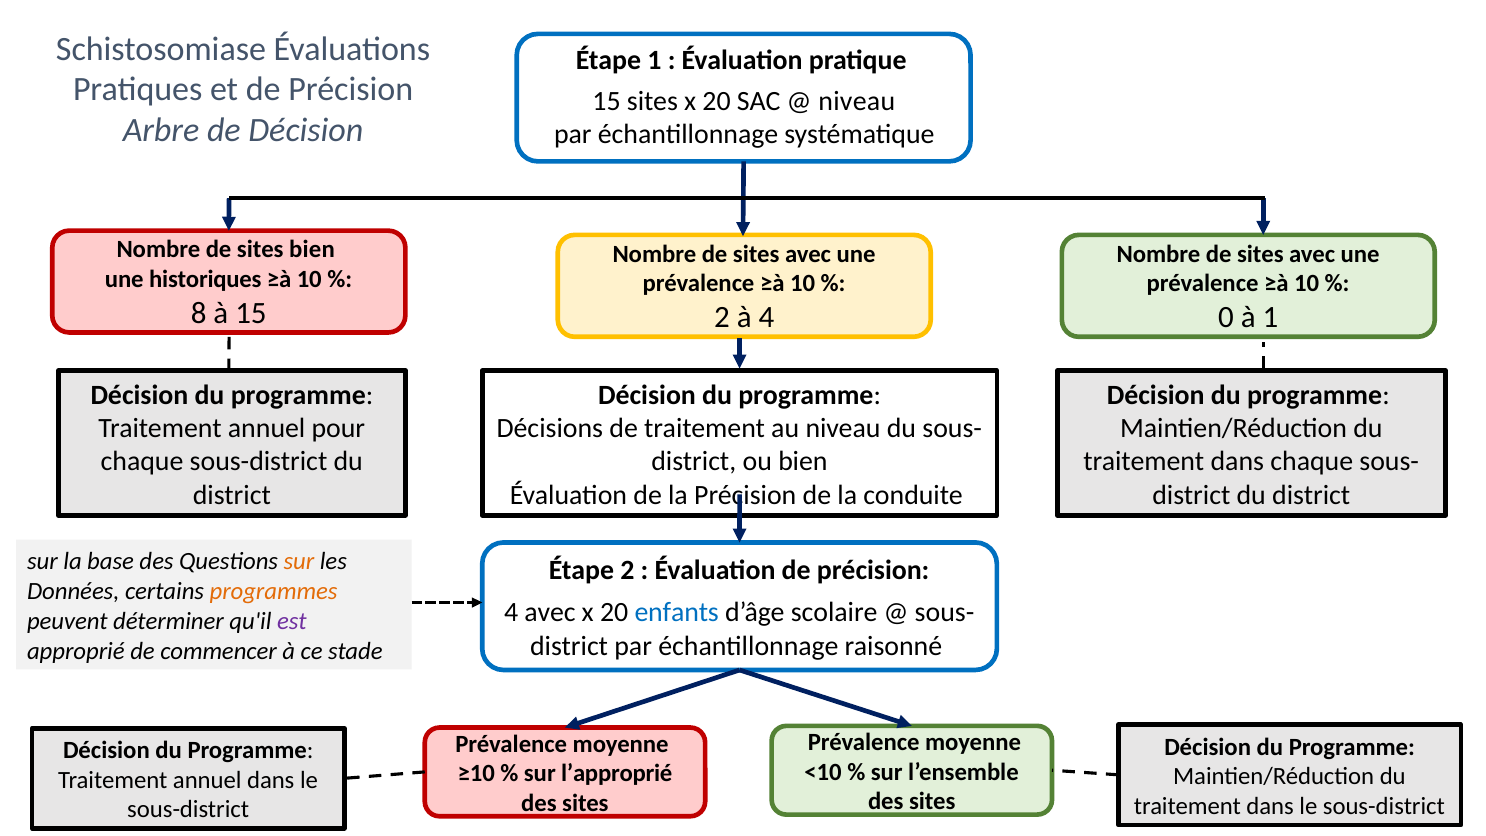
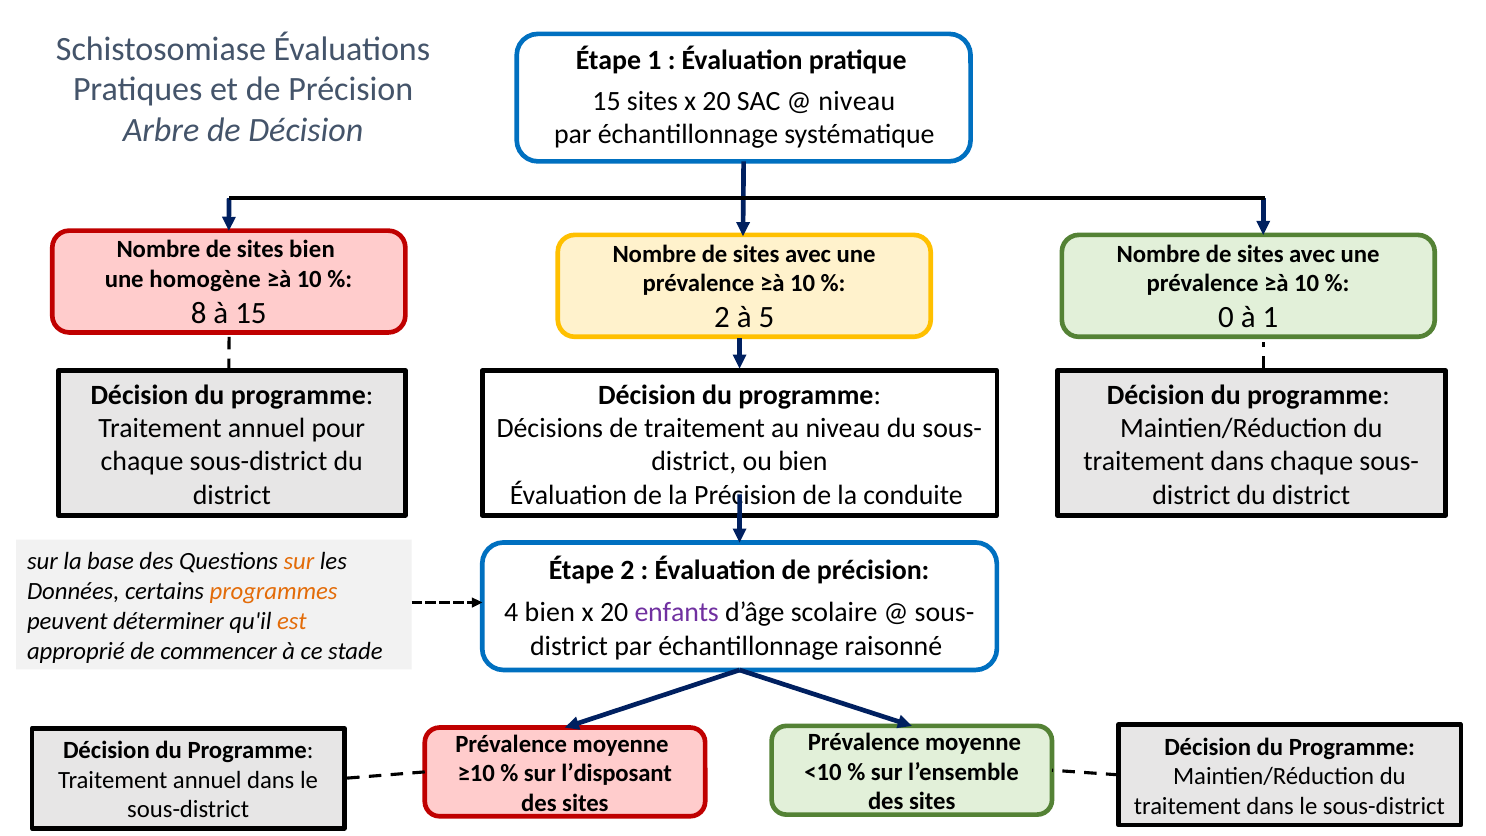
historiques: historiques -> homogène (205, 279)
à 4: 4 -> 5 (766, 318)
4 avec: avec -> bien (550, 613)
enfants colour: blue -> purple (677, 613)
est colour: purple -> orange (292, 621)
l’approprié: l’approprié -> l’disposant (617, 773)
